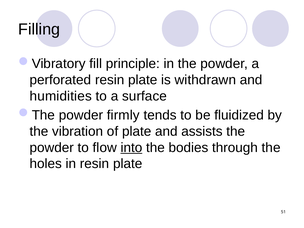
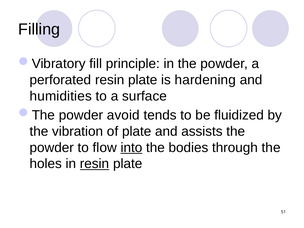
withdrawn: withdrawn -> hardening (205, 80)
firmly: firmly -> avoid (123, 115)
resin underline: none -> present (95, 164)
